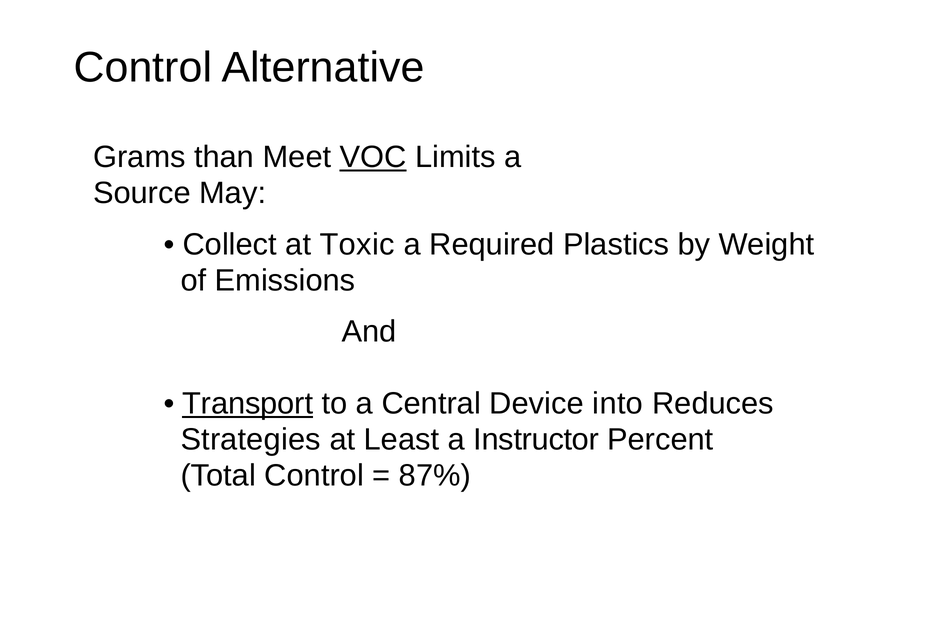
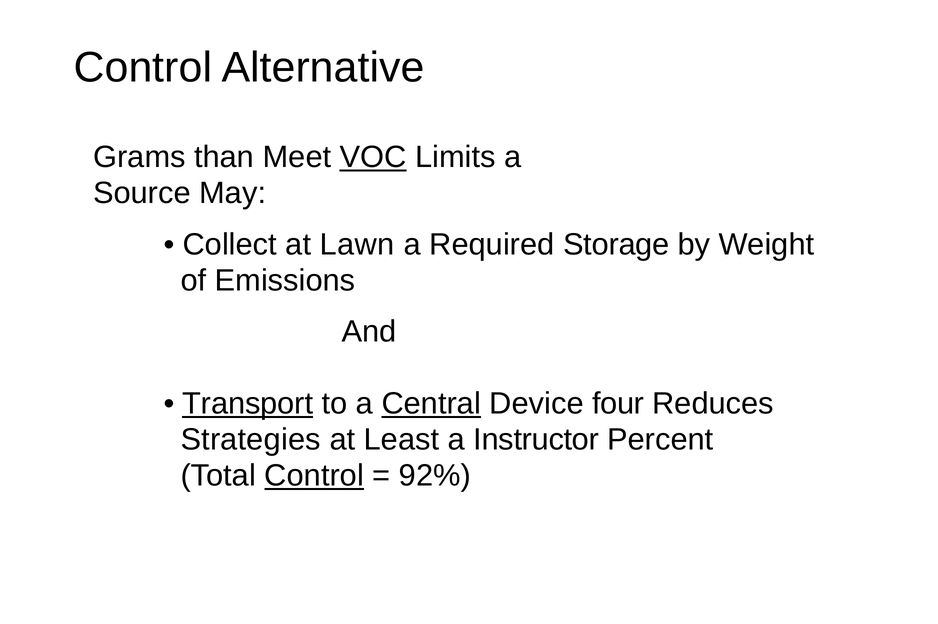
Toxic: Toxic -> Lawn (357, 245)
Plastics: Plastics -> Storage (616, 245)
Central underline: none -> present (431, 404)
into: into -> four (618, 404)
Control underline: none -> present (314, 476)
87%: 87% -> 92% (435, 476)
